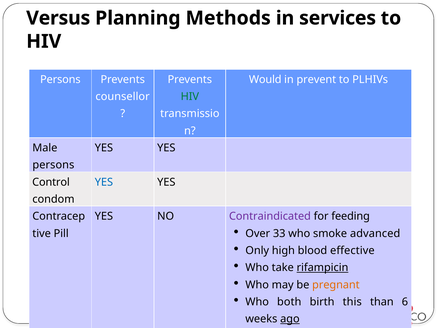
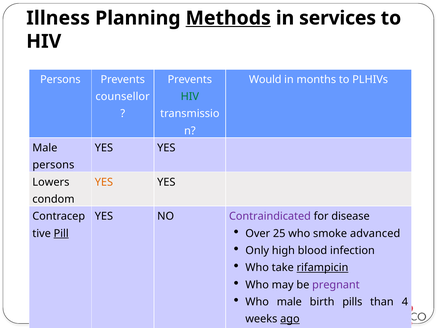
Versus: Versus -> Illness (58, 18)
Methods underline: none -> present (228, 18)
in prevent: prevent -> months (316, 79)
Control: Control -> Lowers (51, 182)
YES colour: blue -> orange (104, 182)
feeding: feeding -> disease (351, 216)
33: 33 -> 25 (279, 233)
Pill underline: none -> present (61, 233)
effective: effective -> infection (352, 250)
pregnant colour: orange -> purple (336, 285)
Who both: both -> male (289, 302)
this: this -> pills (352, 302)
than 6: 6 -> 4 (405, 302)
